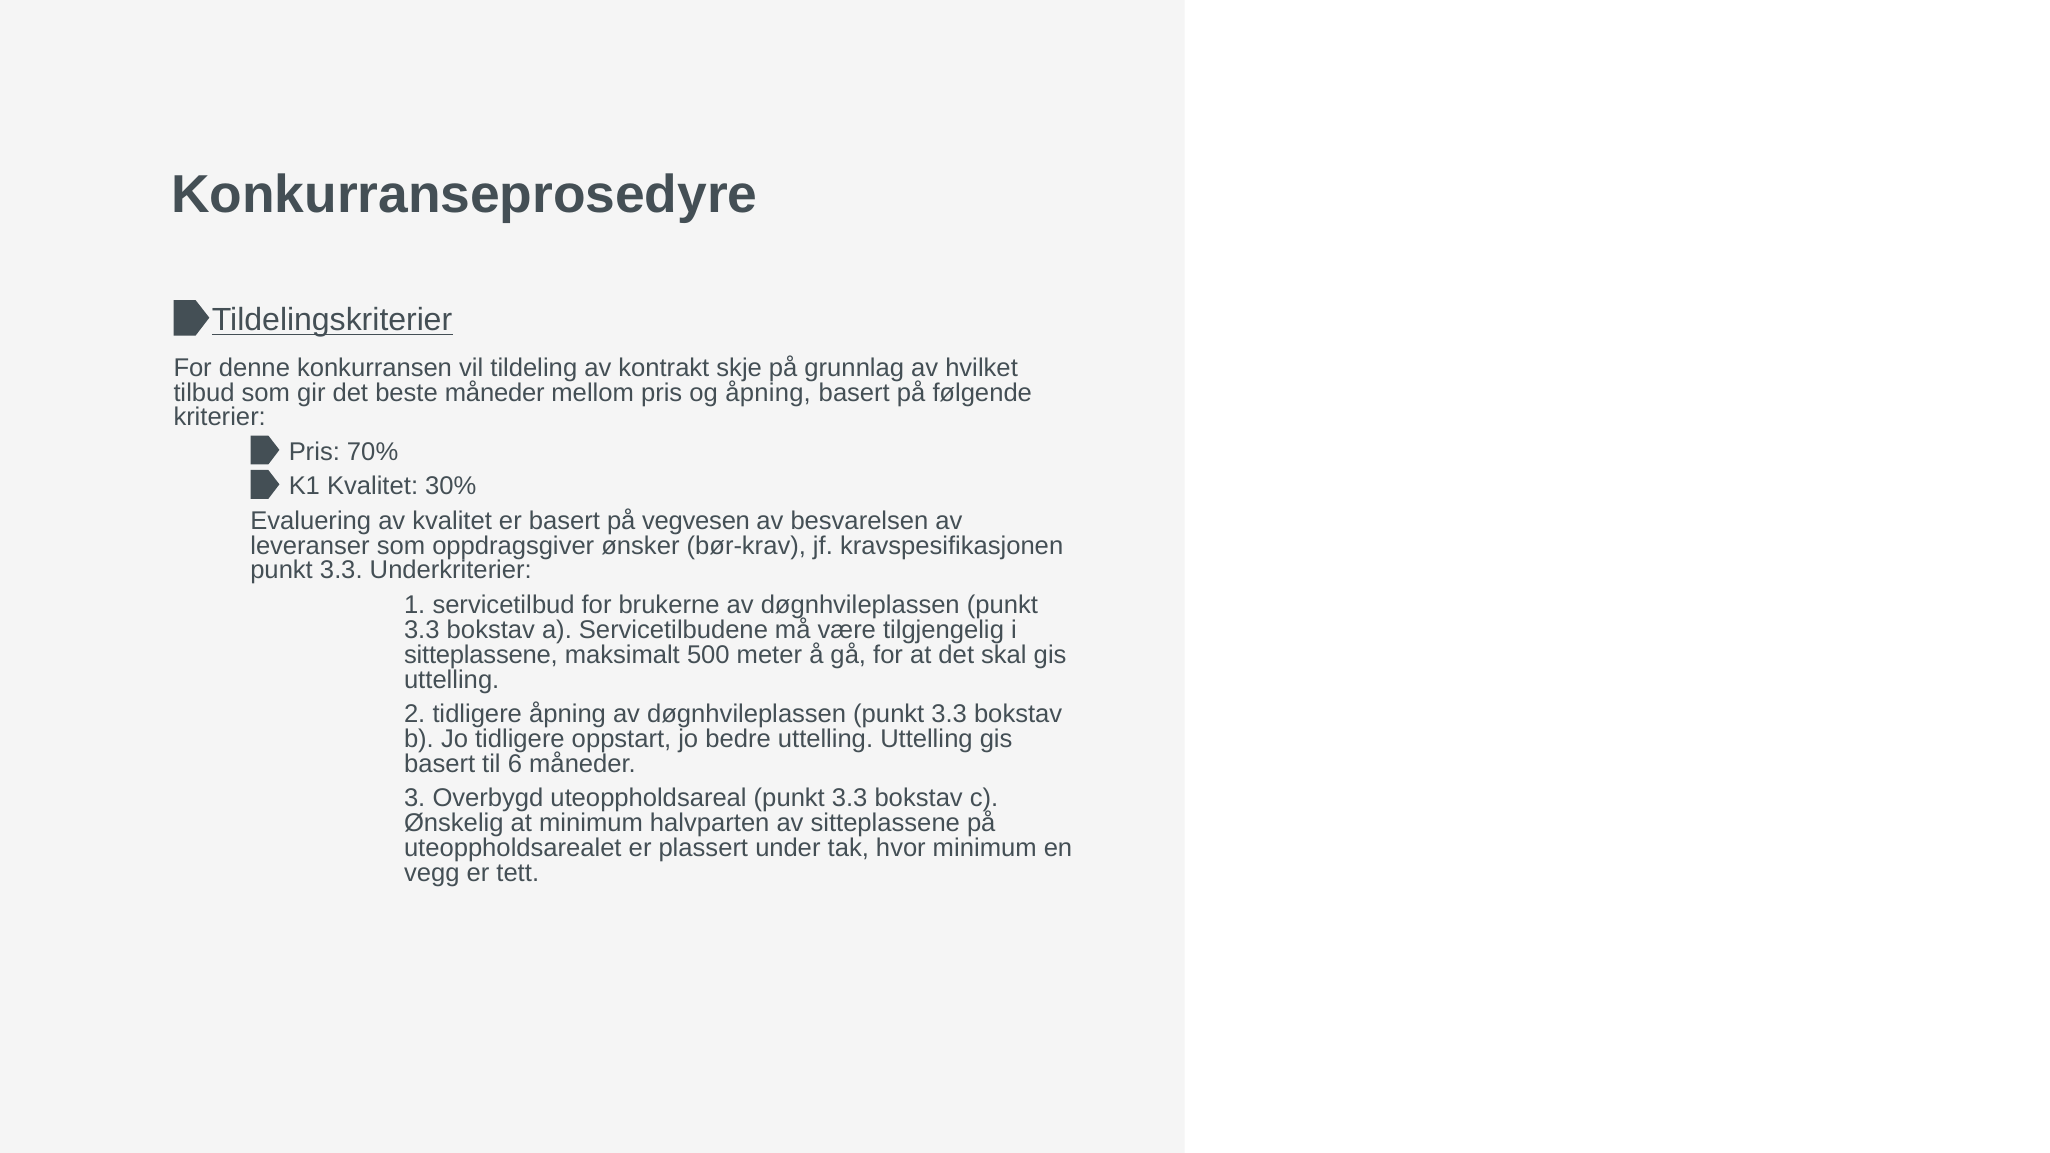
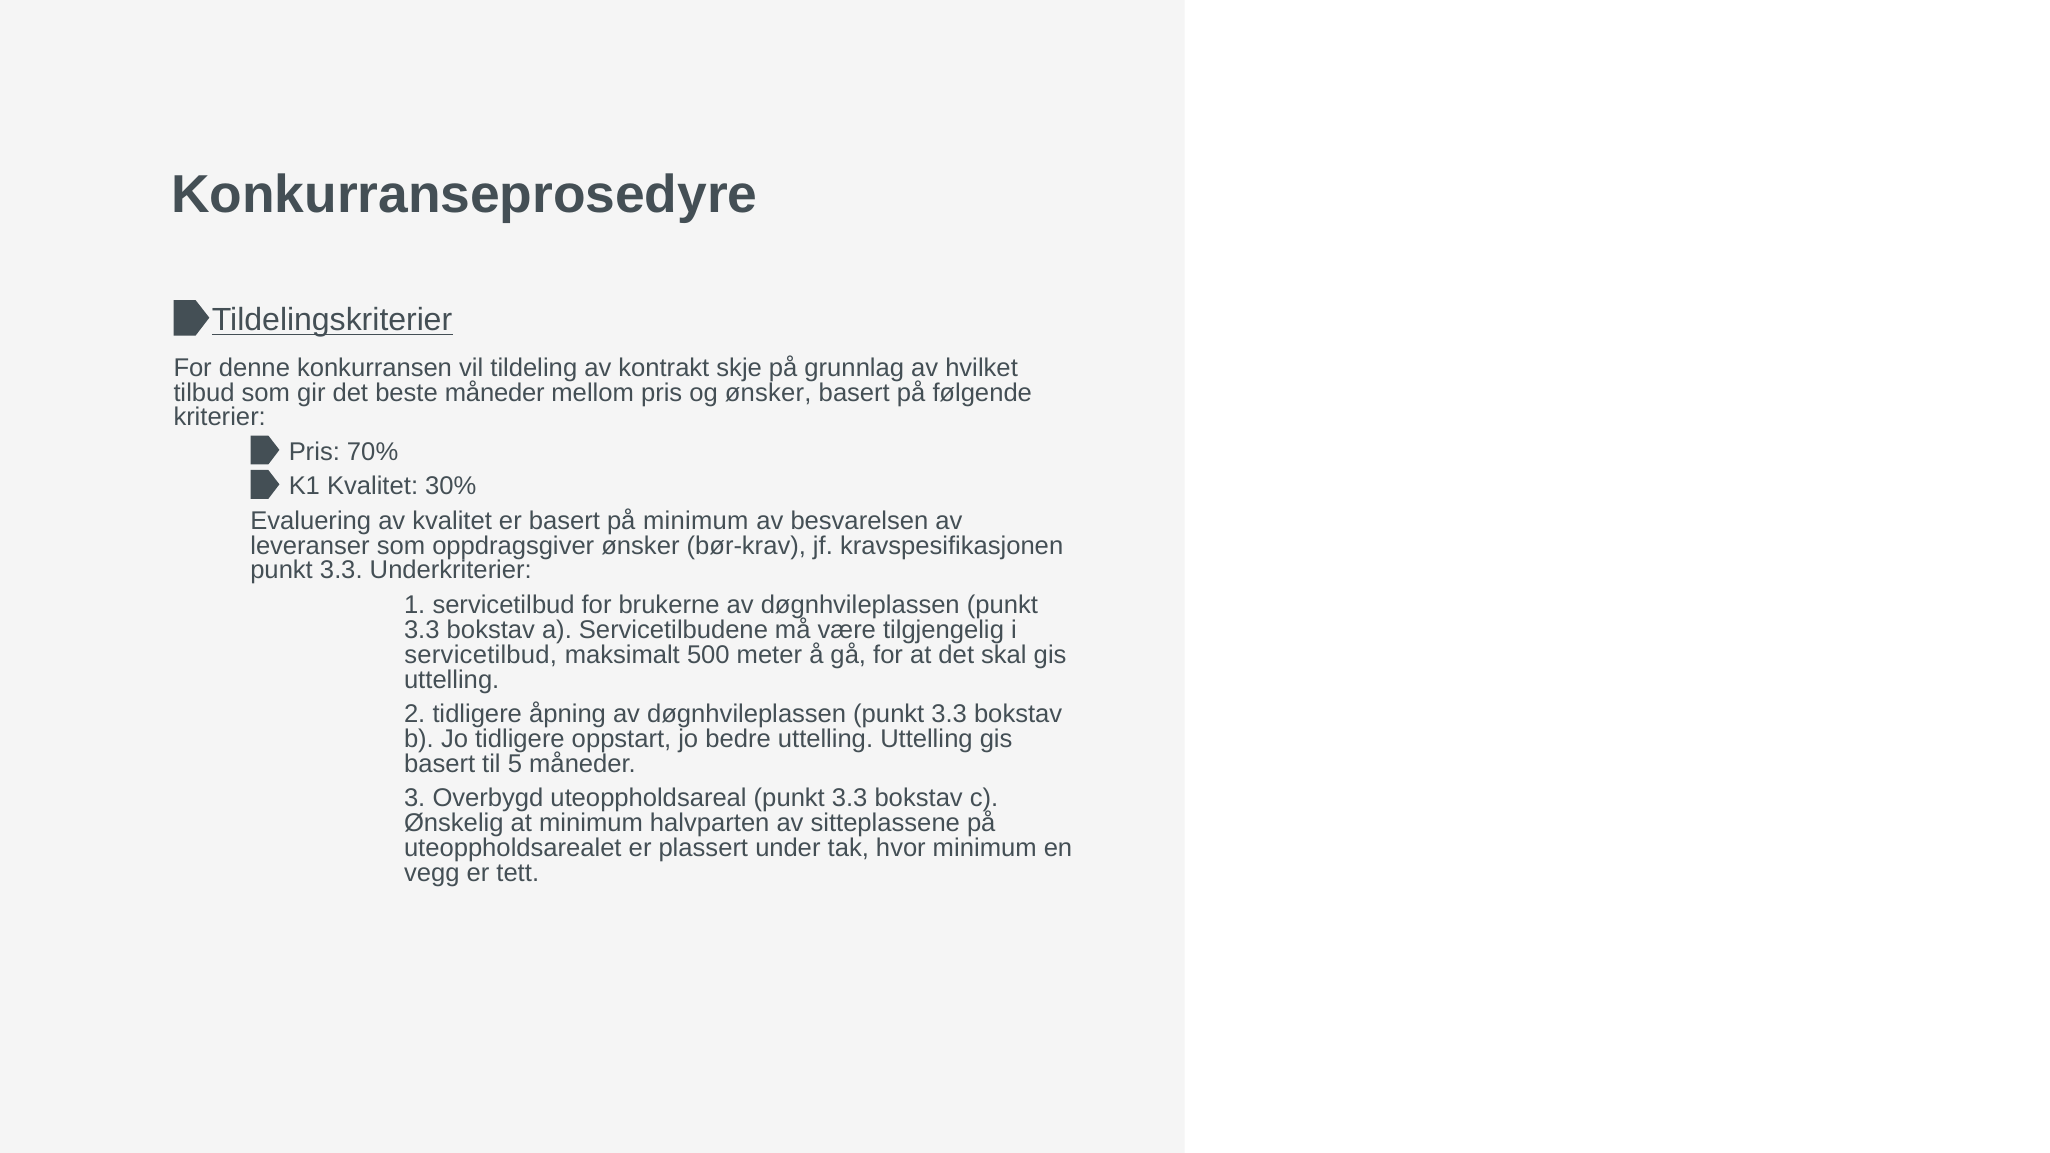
og åpning: åpning -> ønsker (768, 393)
på vegvesen: vegvesen -> minimum (696, 521)
sitteplassene: sitteplassene -> servicetilbud (481, 655)
6: 6 -> 5 (515, 764)
